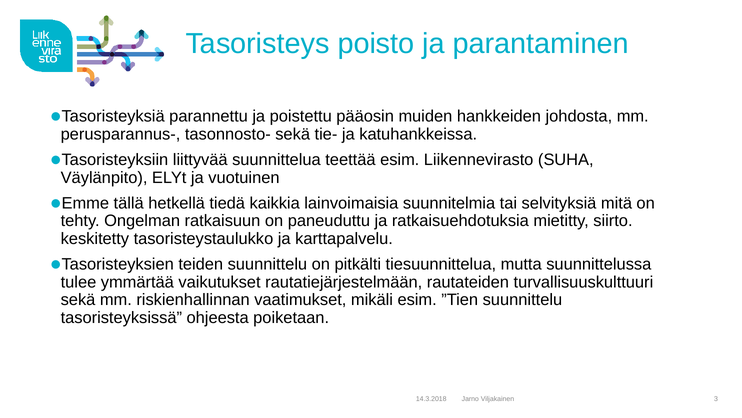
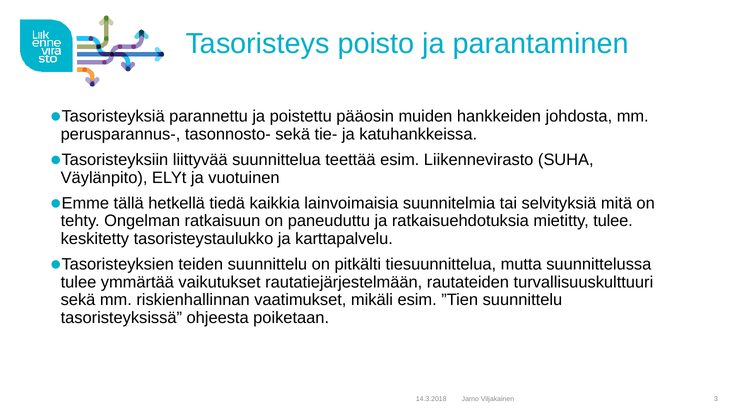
mietitty siirto: siirto -> tulee (613, 221)
